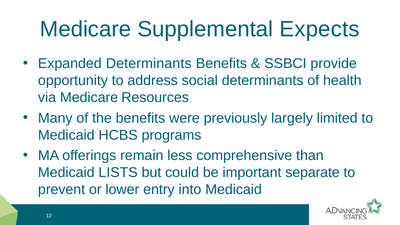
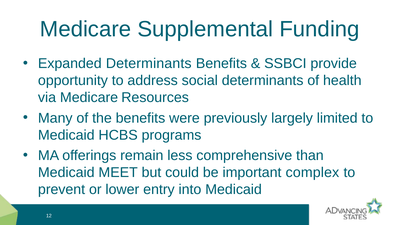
Expects: Expects -> Funding (320, 29)
LISTS: LISTS -> MEET (118, 173)
separate: separate -> complex (312, 173)
